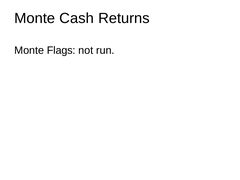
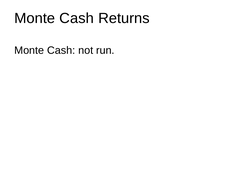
Flags: Flags -> Cash (61, 50)
